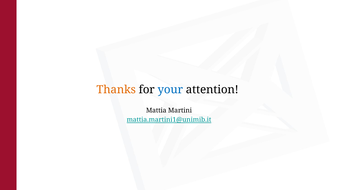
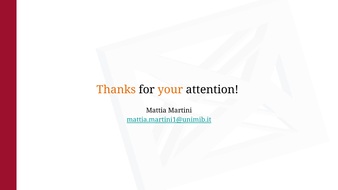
your colour: blue -> orange (170, 90)
